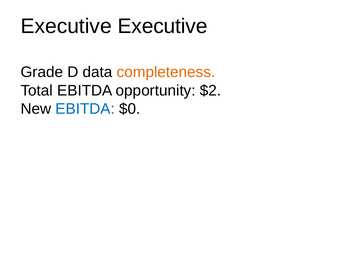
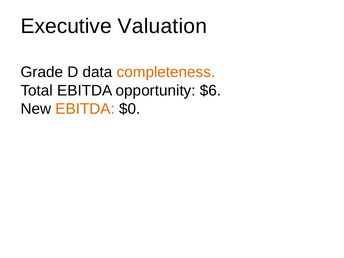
Executive Executive: Executive -> Valuation (162, 26)
$2: $2 -> $6 (211, 90)
EBITDA colour: blue -> orange (85, 109)
